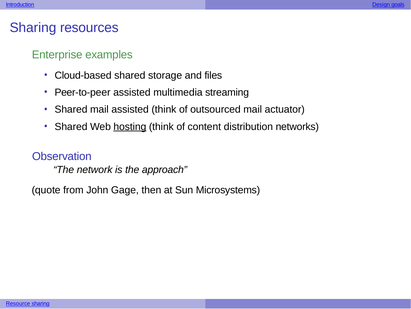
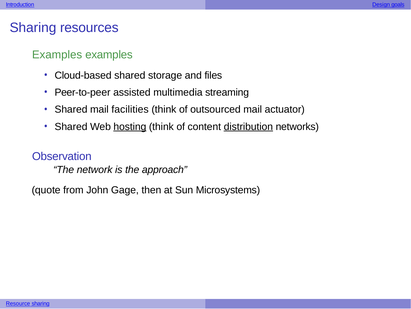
Enterprise: Enterprise -> Examples (57, 55)
mail assisted: assisted -> facilities (130, 109)
distribution underline: none -> present (248, 126)
